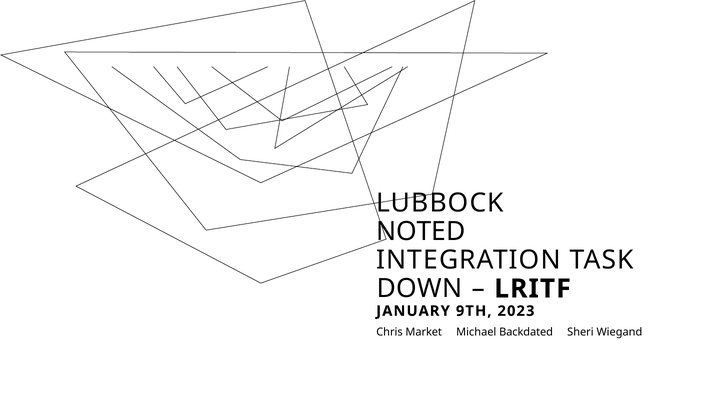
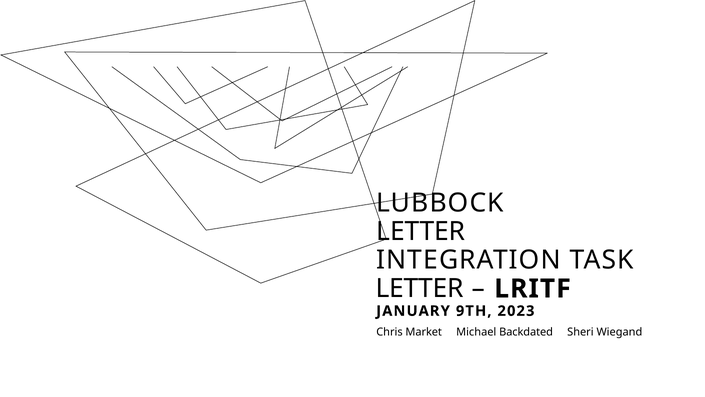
NOTED: NOTED -> LETTER (421, 231)
DOWN: DOWN -> LETTER (420, 288)
